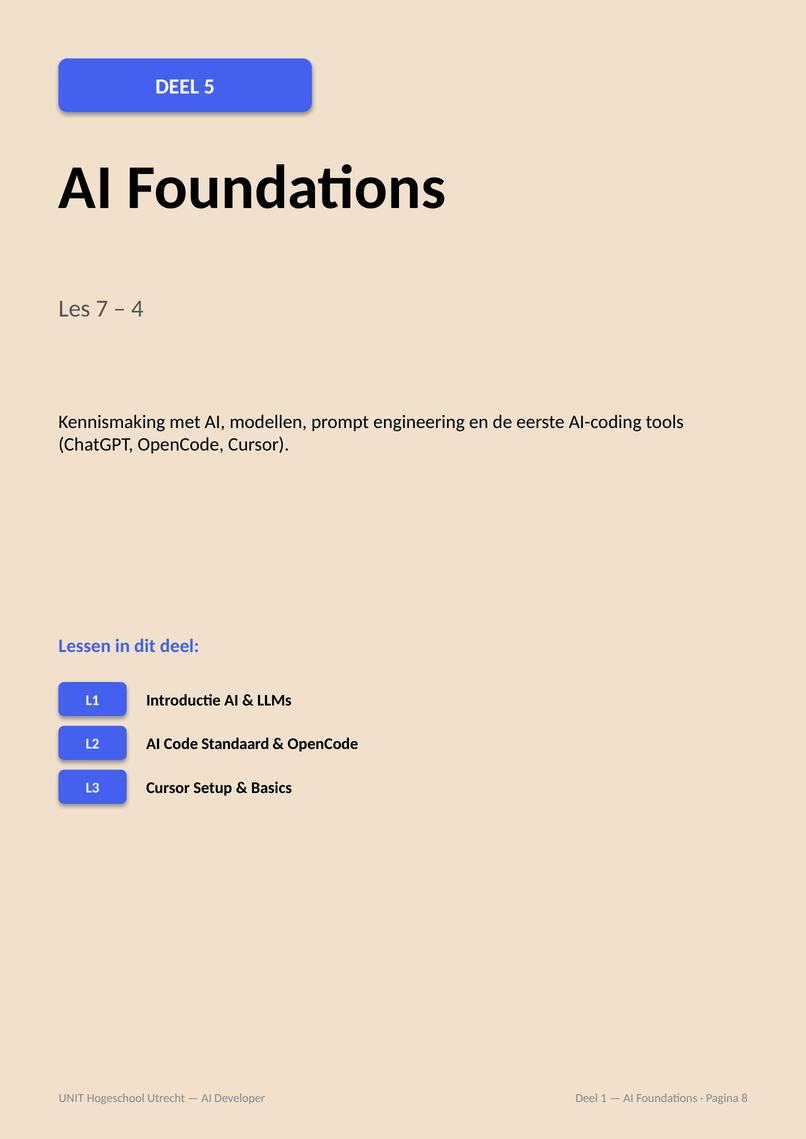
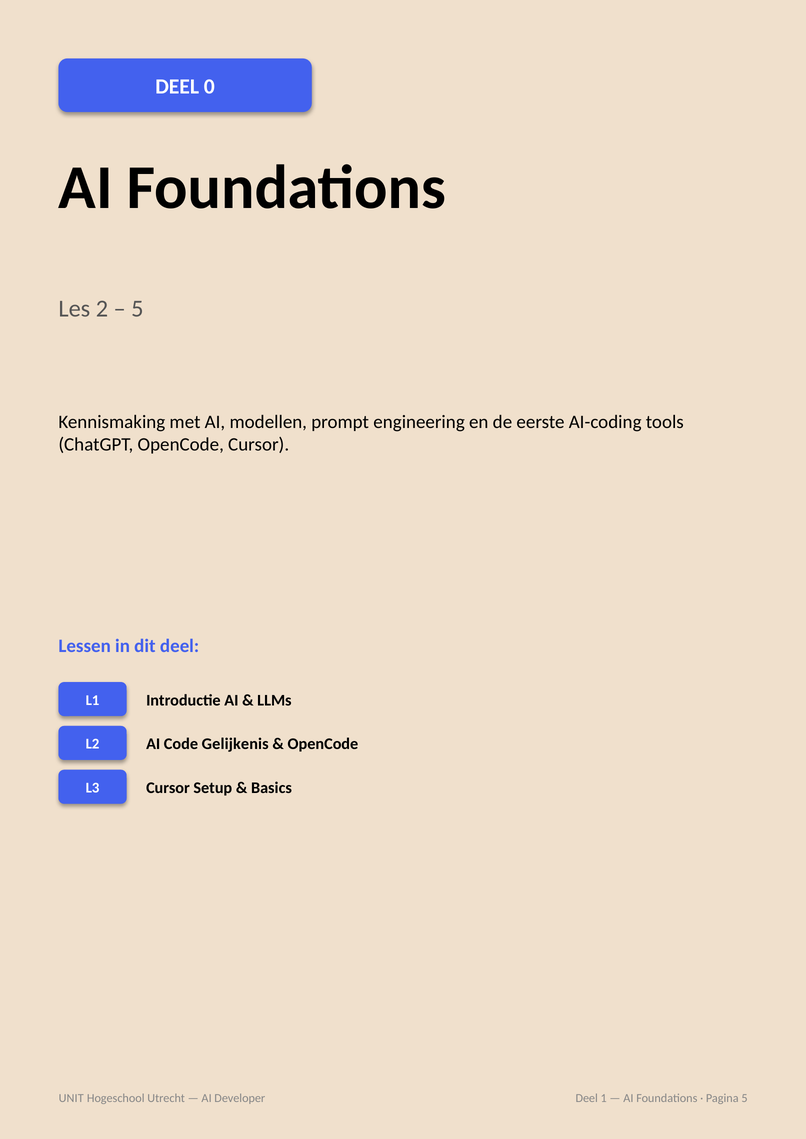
5: 5 -> 0 (209, 87)
7: 7 -> 2 (102, 309)
4: 4 -> 5 (137, 309)
Standaard: Standaard -> Gelijkenis (235, 744)
Pagina 8: 8 -> 5 (745, 1099)
